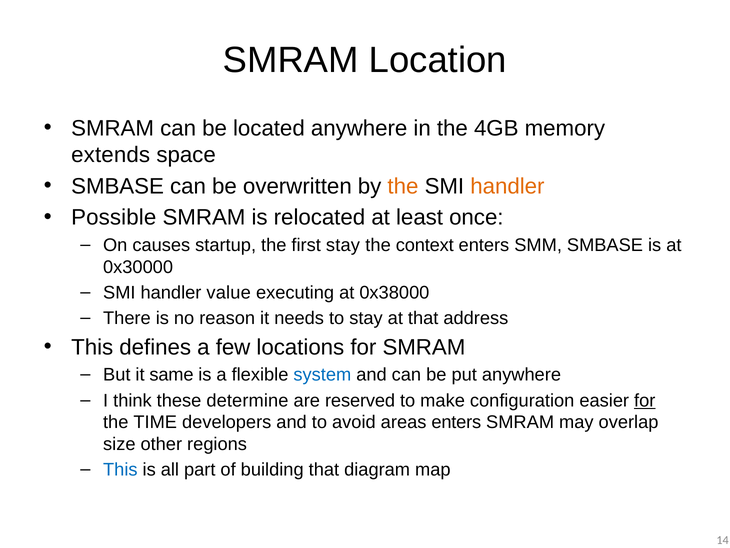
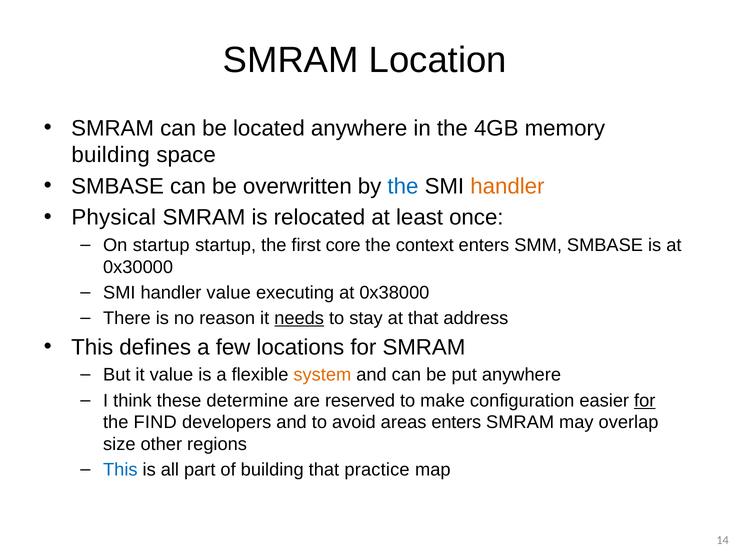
extends: extends -> building (111, 155)
the colour: orange -> blue (403, 186)
Possible: Possible -> Physical (114, 217)
On causes: causes -> startup (161, 245)
first stay: stay -> core (343, 245)
needs underline: none -> present (299, 318)
it same: same -> value (171, 375)
system colour: blue -> orange (322, 375)
TIME: TIME -> FIND (155, 422)
diagram: diagram -> practice (377, 469)
